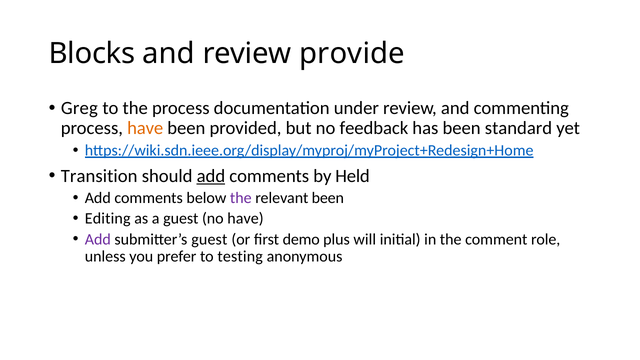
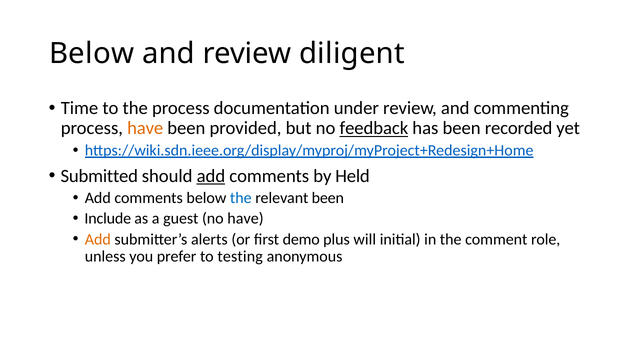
Blocks: Blocks -> Below (92, 54)
provide: provide -> diligent (352, 54)
Greg: Greg -> Time (80, 108)
feedback underline: none -> present (374, 128)
standard: standard -> recorded (519, 128)
Transition: Transition -> Submitted (99, 176)
the colour: purple -> blue (241, 198)
Editing: Editing -> Include (108, 219)
Add colour: purple -> orange (98, 239)
submitter’s guest: guest -> alerts (209, 239)
